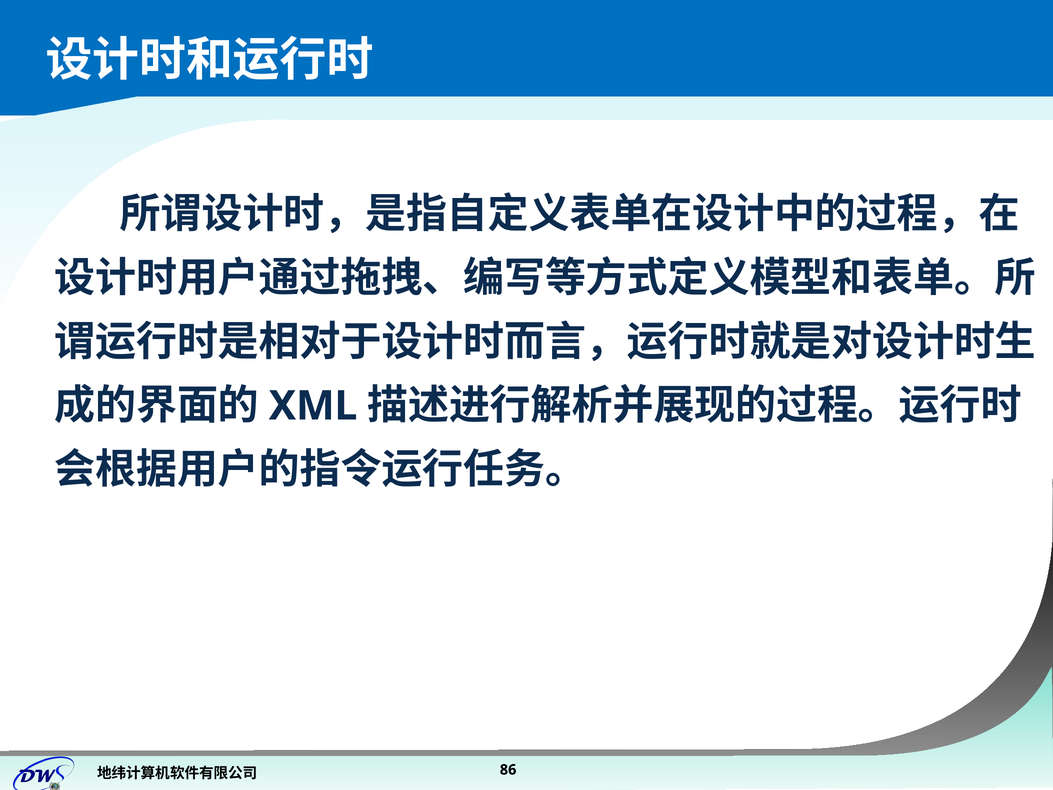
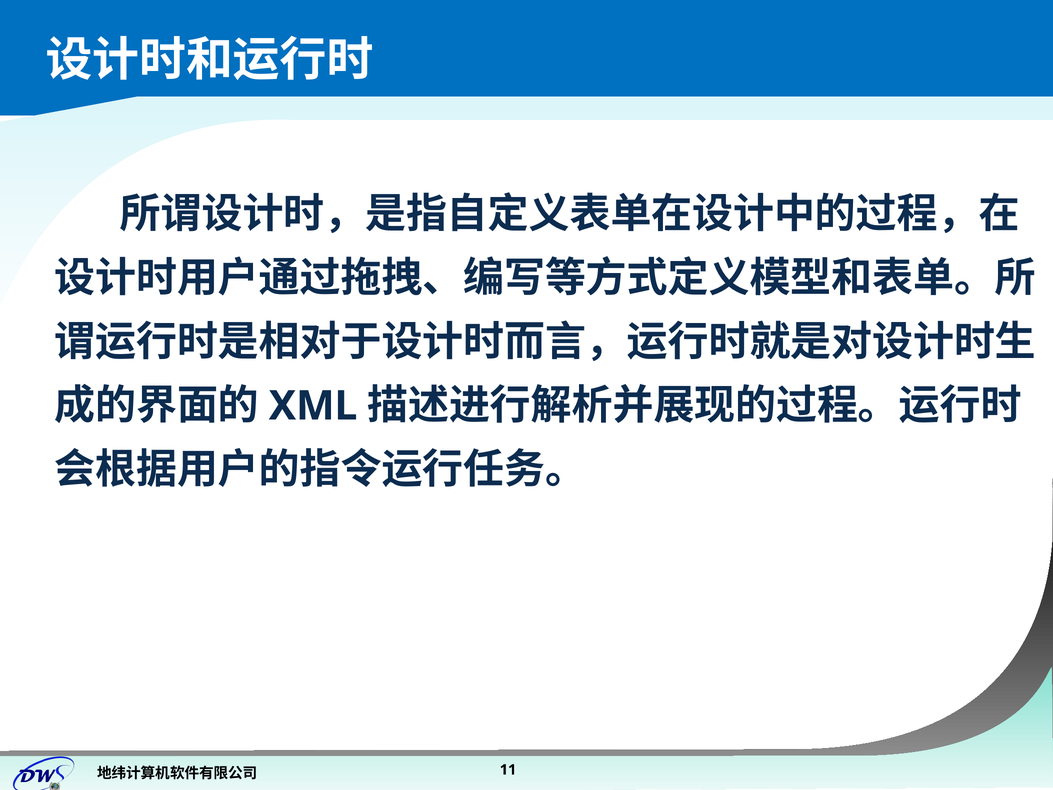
86: 86 -> 11 (508, 770)
